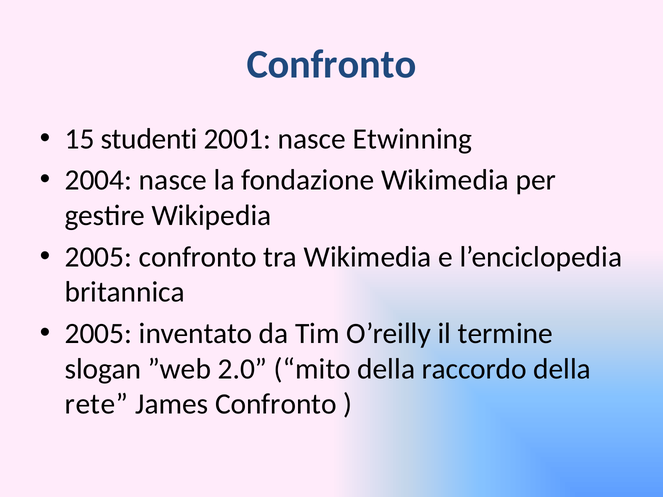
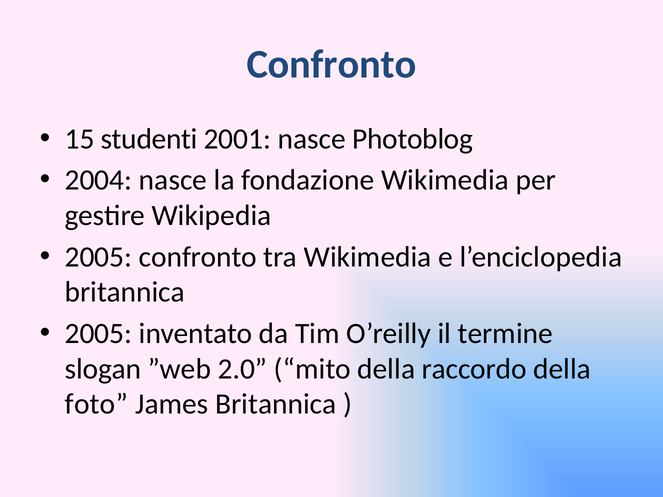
Etwinning: Etwinning -> Photoblog (413, 139)
rete: rete -> foto (96, 404)
James Confronto: Confronto -> Britannica (276, 404)
